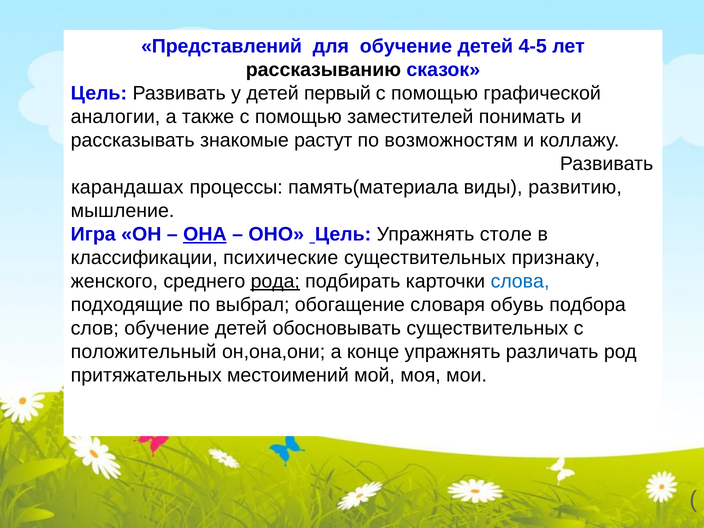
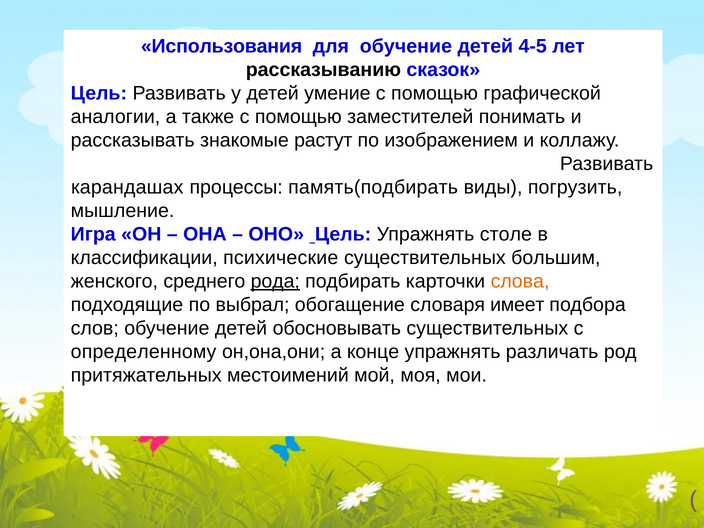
Представлений: Представлений -> Использования (222, 47)
первый: первый -> умение (337, 93)
возможностям: возможностям -> изображением (451, 140)
память(материала: память(материала -> память(подбирать (373, 187)
развитию: развитию -> погрузить (575, 187)
ОНА underline: present -> none (205, 234)
признаку: признаку -> большим (556, 258)
слова colour: blue -> orange (520, 281)
обувь: обувь -> имеет (517, 305)
положительный: положительный -> определенному (144, 352)
